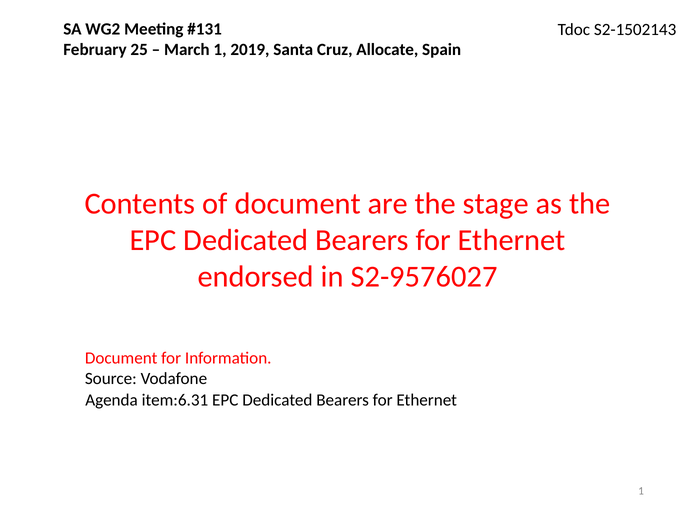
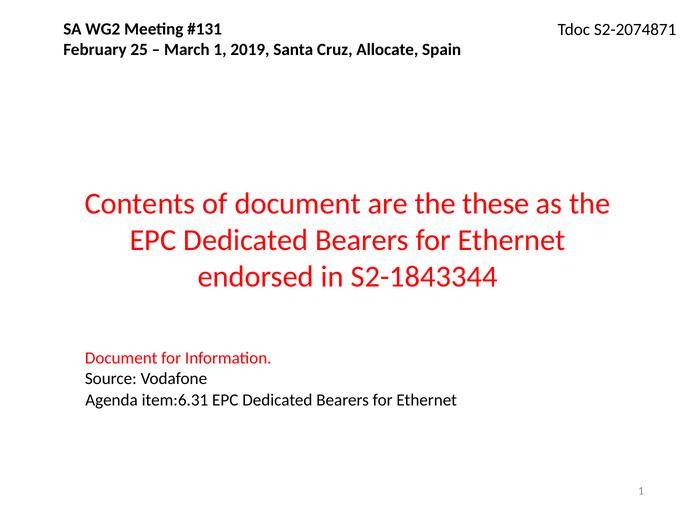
S2-1502143: S2-1502143 -> S2-2074871 (635, 29)
stage: stage -> these (496, 203)
S2-9576027: S2-9576027 -> S2-1843344 (424, 276)
